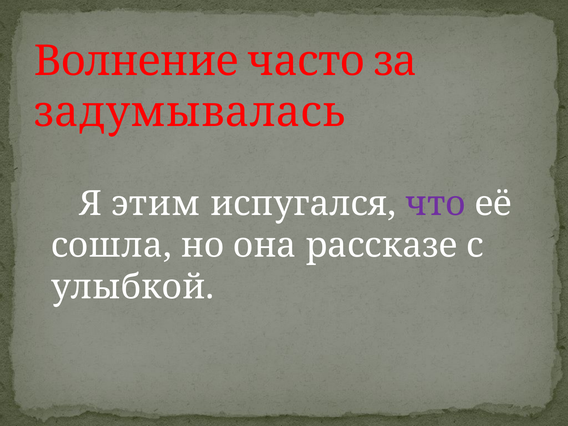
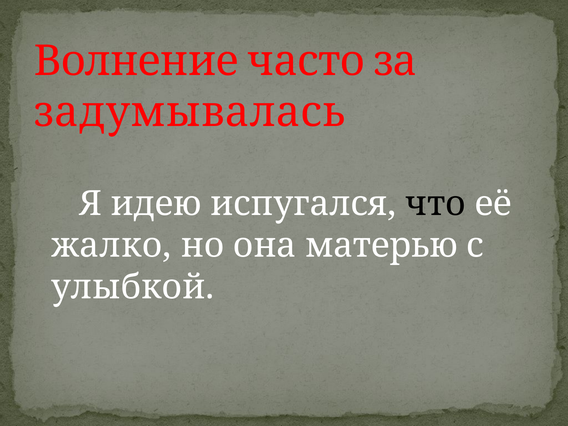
этим: этим -> идею (156, 204)
что colour: purple -> black (435, 204)
сошла: сошла -> жалко (111, 245)
рассказе: рассказе -> матерью (382, 245)
